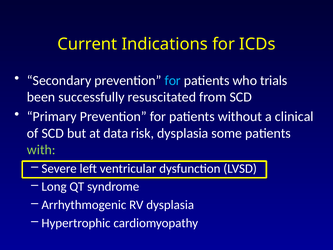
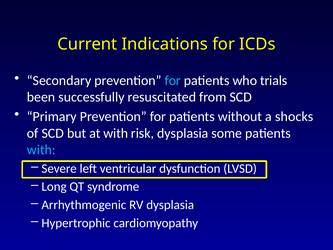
clinical: clinical -> shocks (294, 116)
at data: data -> with (116, 133)
with colour: light green -> light blue (41, 150)
